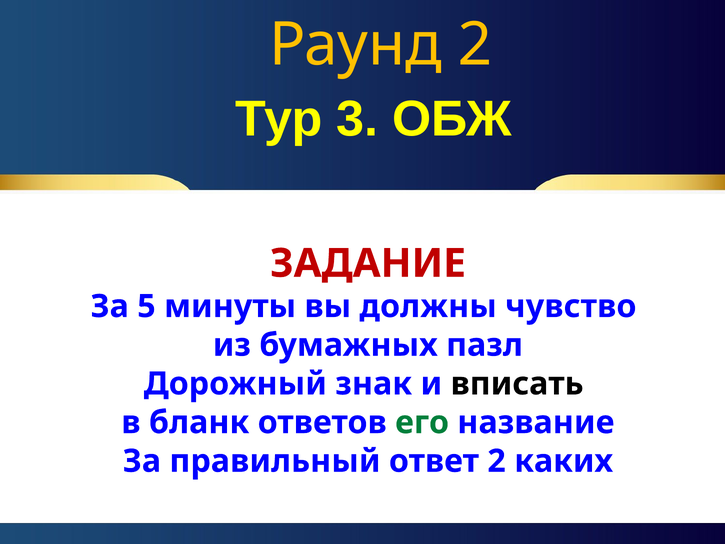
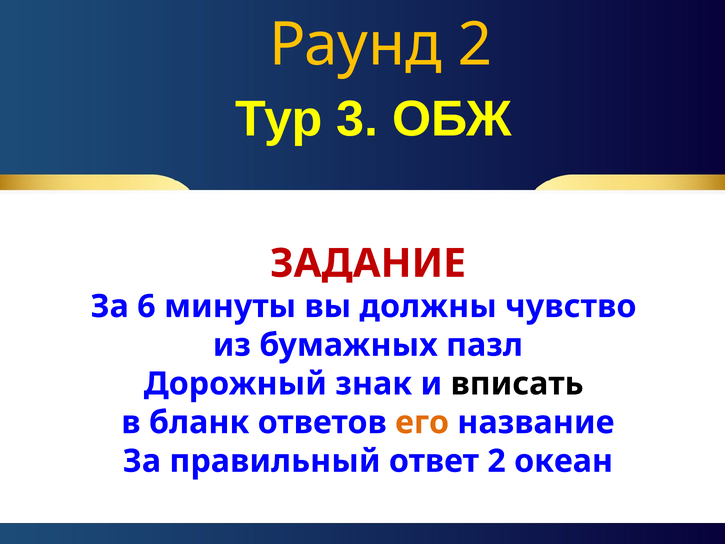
5: 5 -> 6 (146, 306)
его colour: green -> orange (422, 422)
каких: каких -> океан (564, 461)
